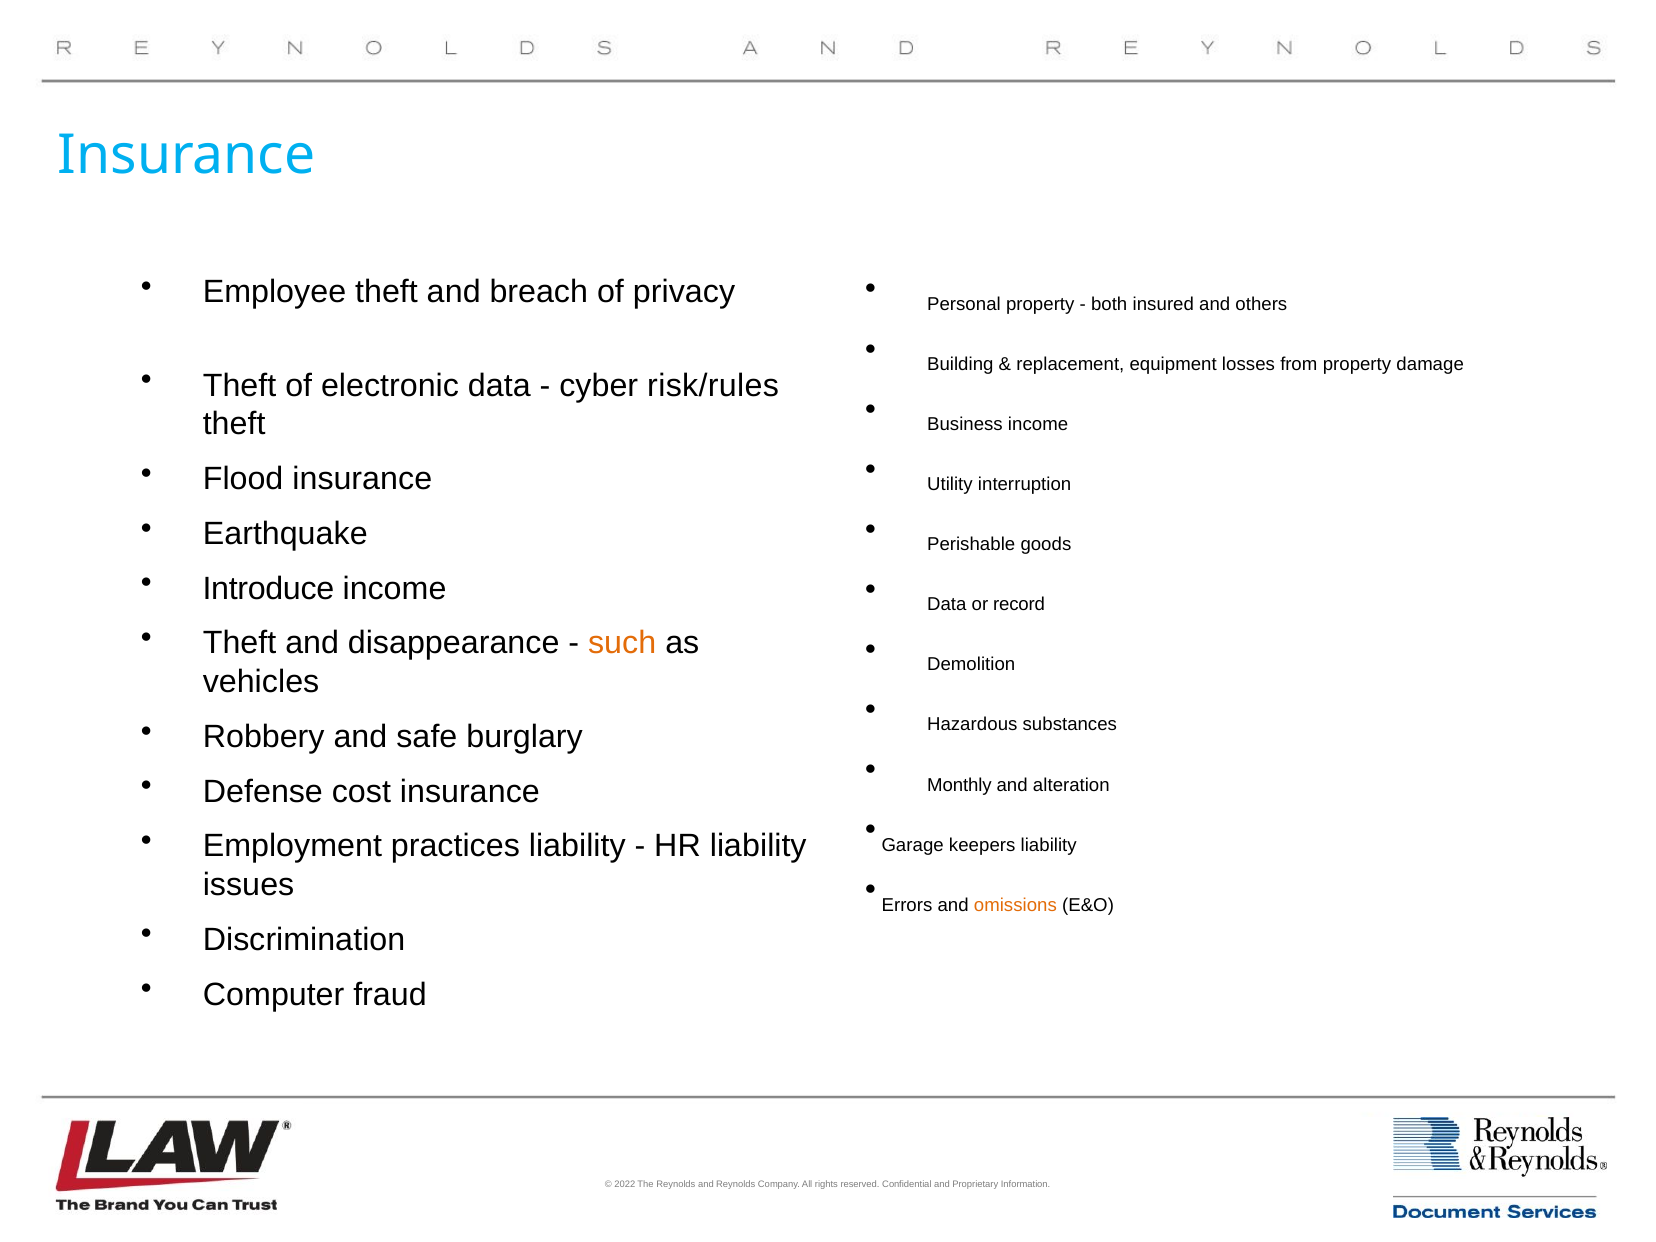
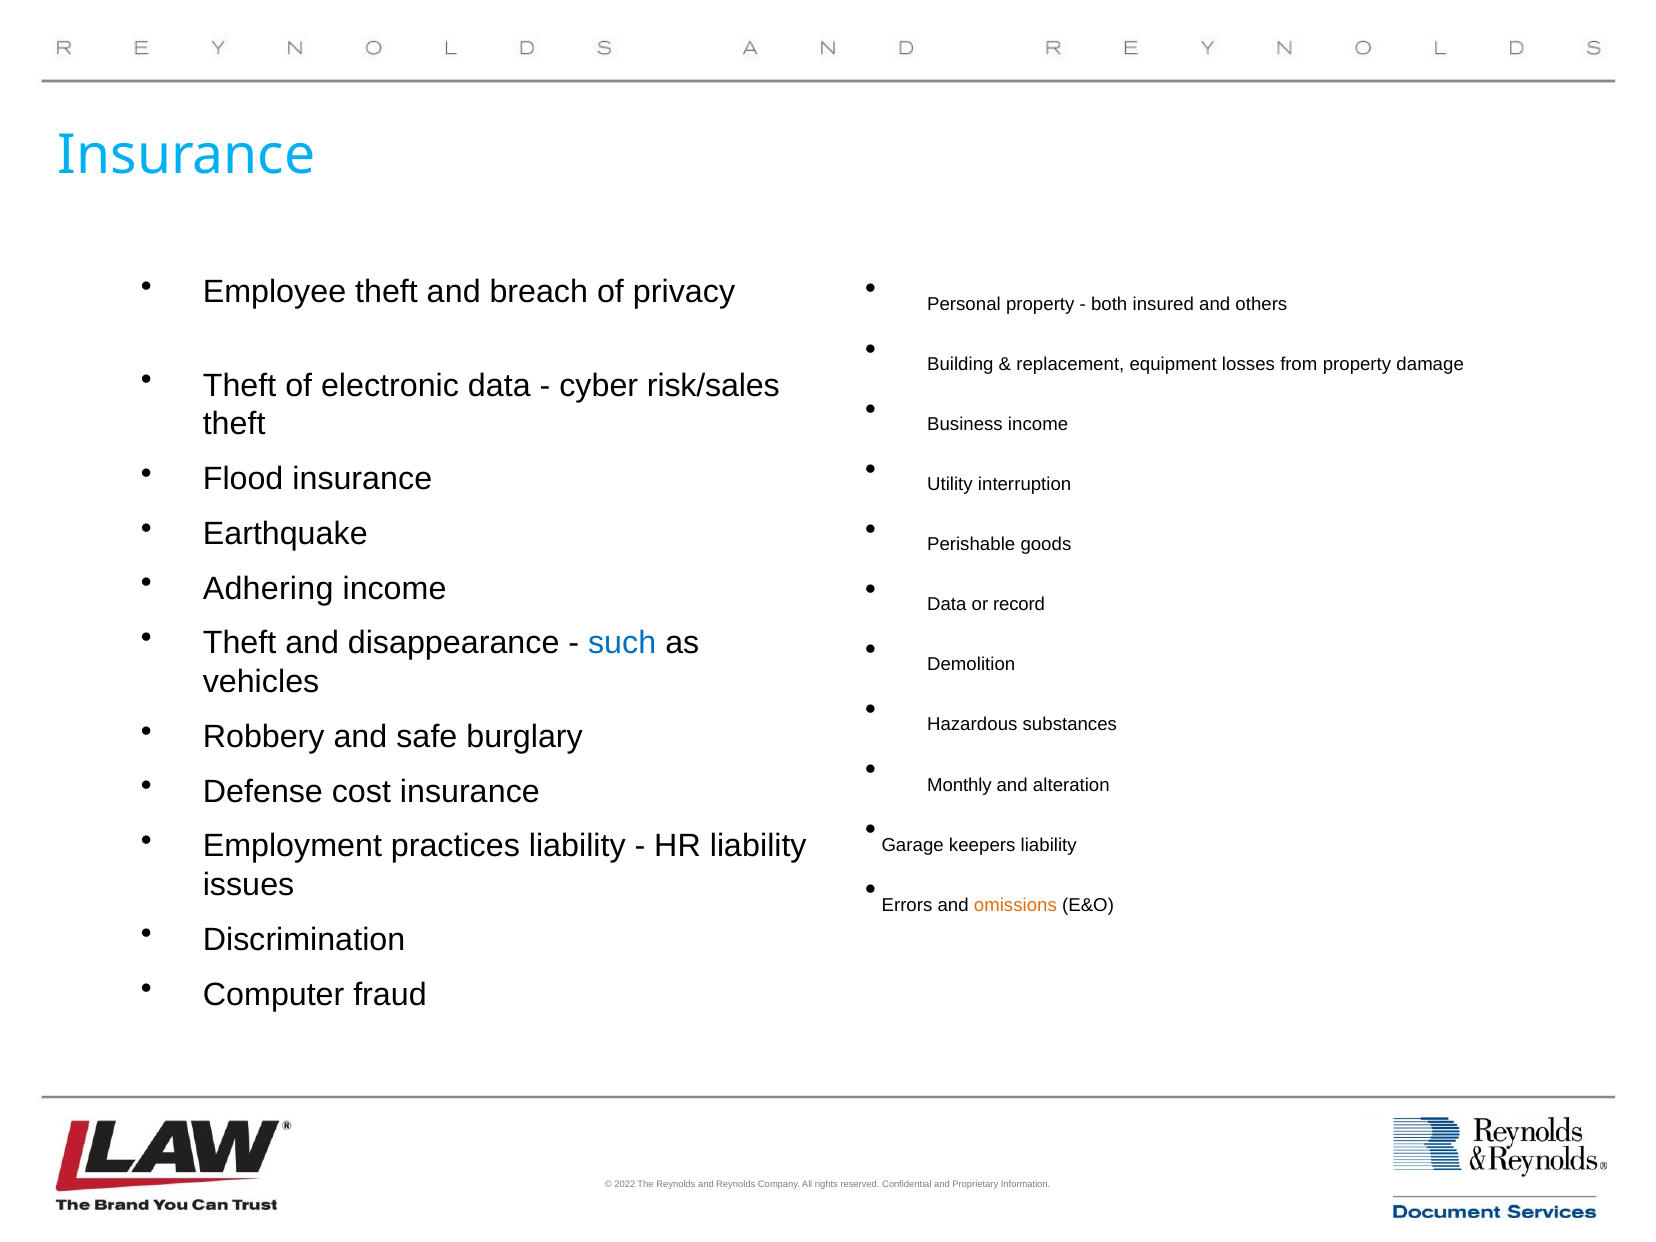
risk/rules: risk/rules -> risk/sales (713, 386)
Introduce: Introduce -> Adhering (268, 588)
such colour: orange -> blue (622, 643)
